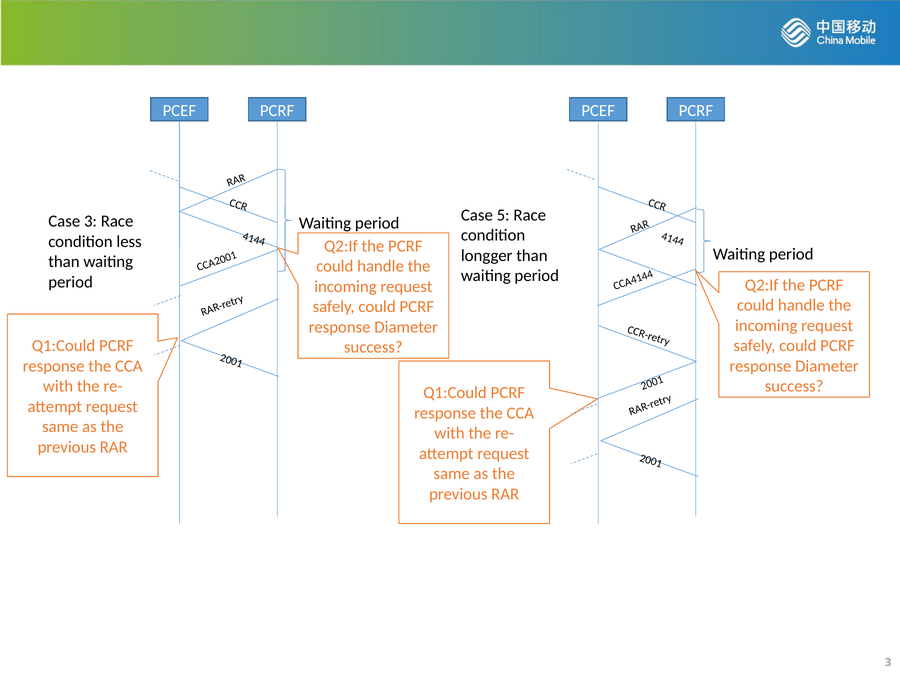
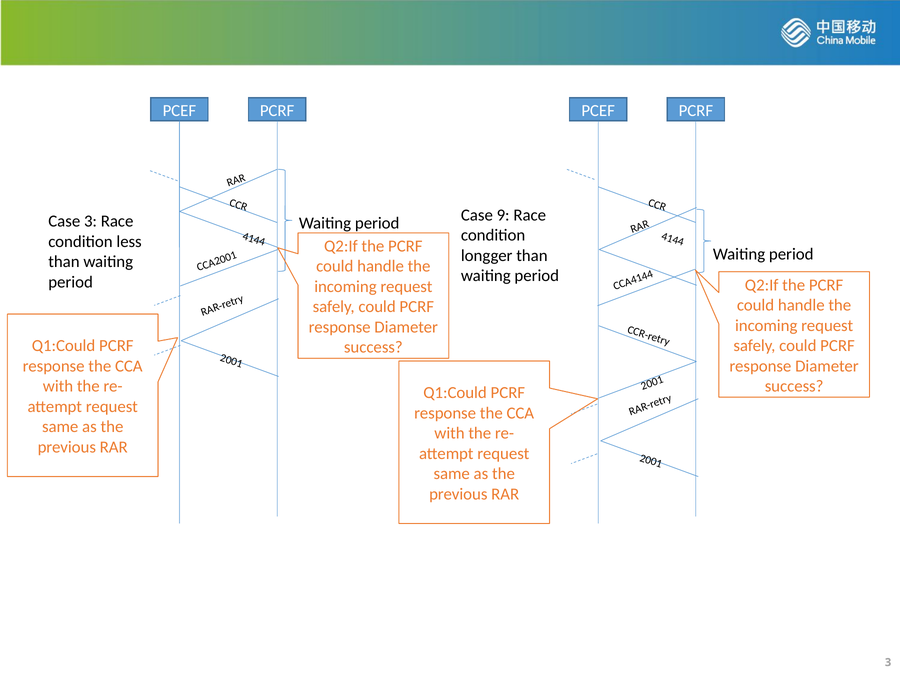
5: 5 -> 9 (503, 215)
